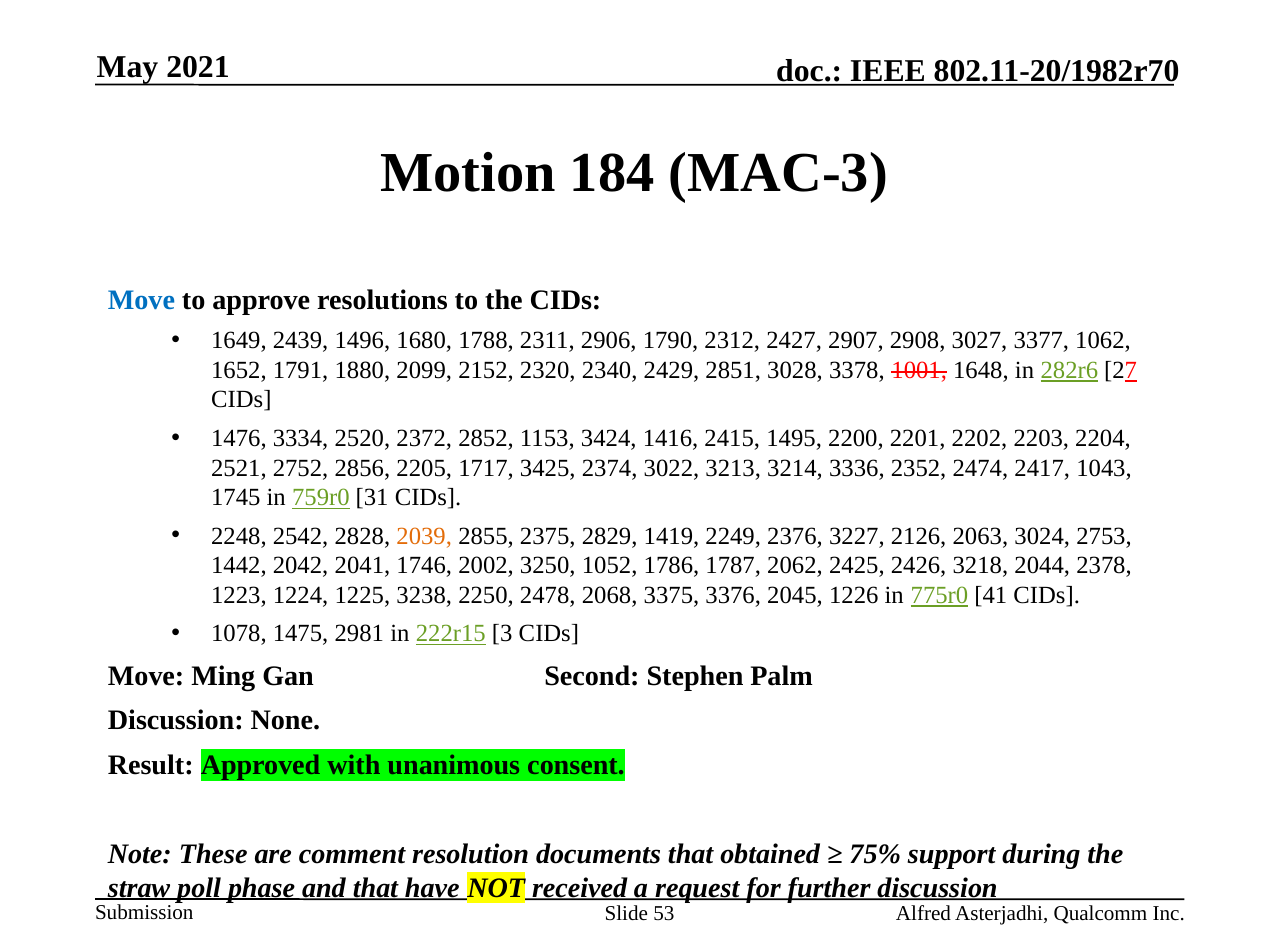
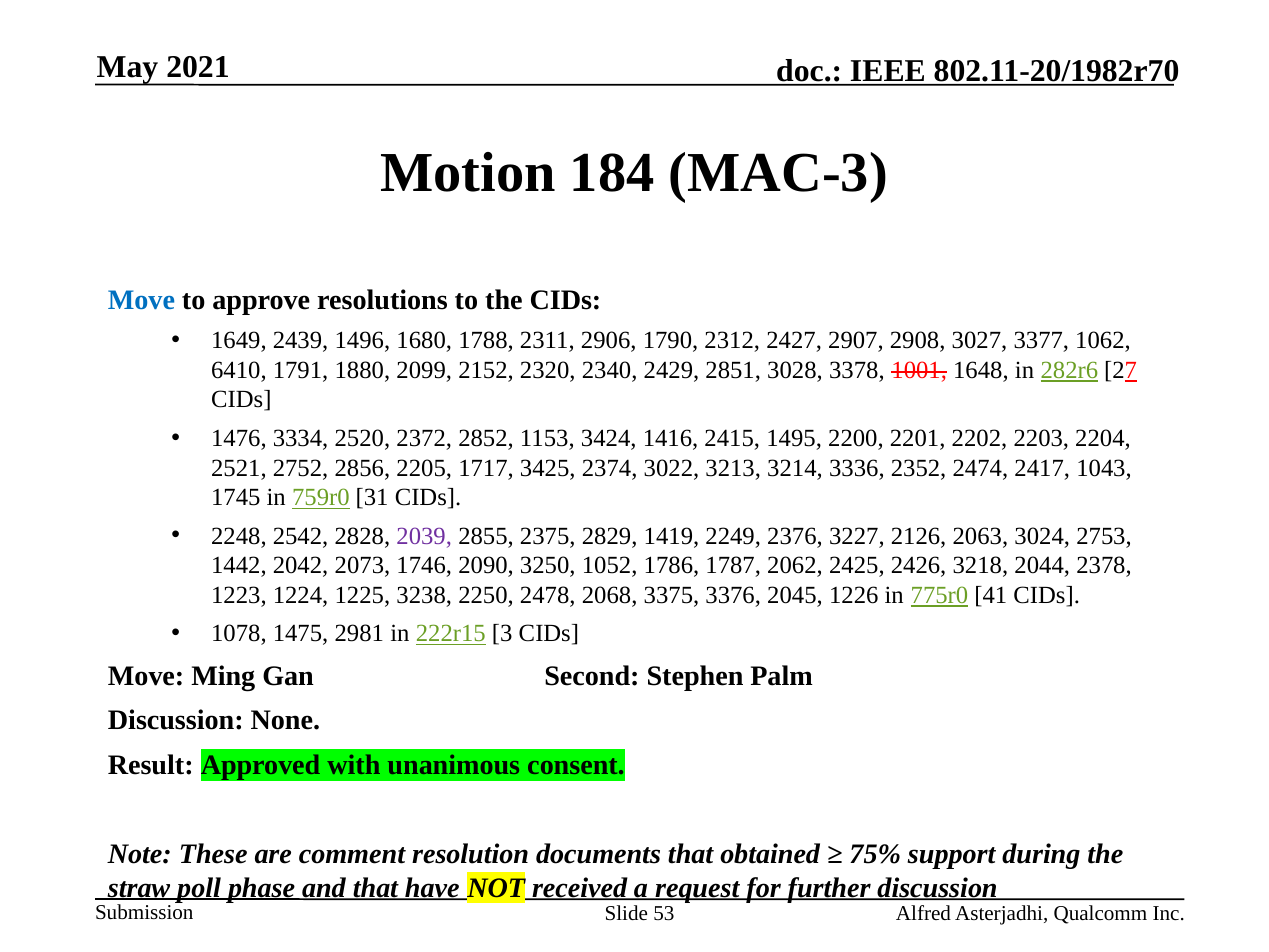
1652: 1652 -> 6410 (239, 370)
2039 colour: orange -> purple (424, 536)
2041: 2041 -> 2073 (362, 565)
2002: 2002 -> 2090 (486, 565)
